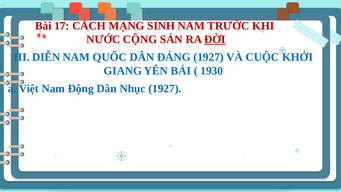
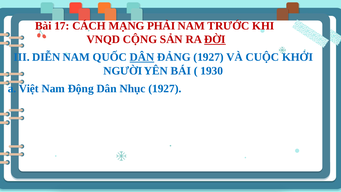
SINH: SINH -> PHẢI (161, 26)
NƯỚC: NƯỚC -> VNQD (103, 39)
DÂN underline: none -> present (142, 57)
GIANG: GIANG -> NGƯỜI (123, 71)
